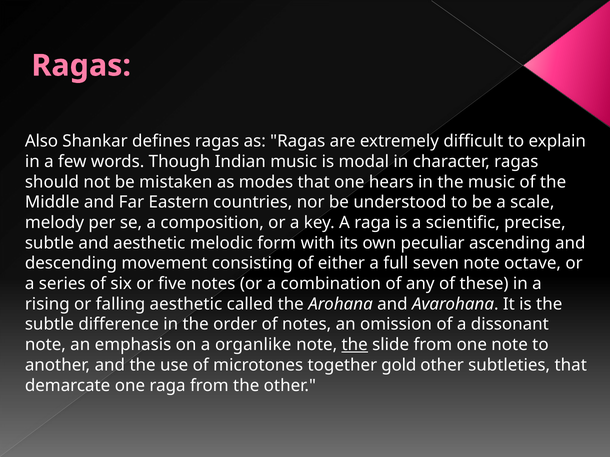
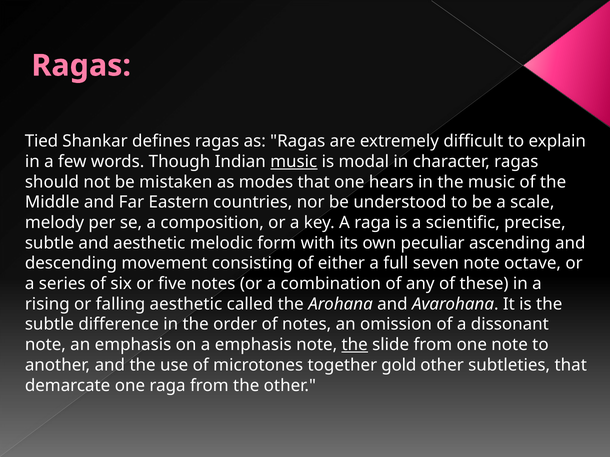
Also: Also -> Tied (42, 141)
music underline: none -> present (294, 162)
a organlike: organlike -> emphasis (253, 345)
